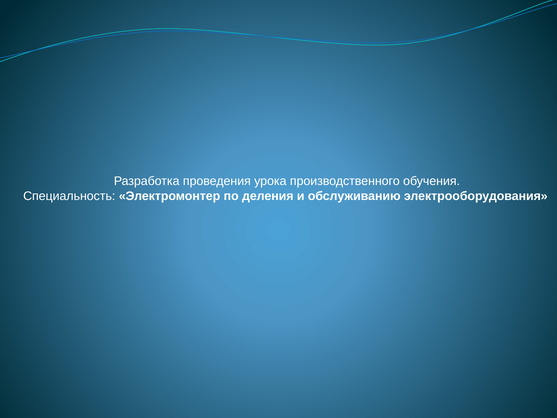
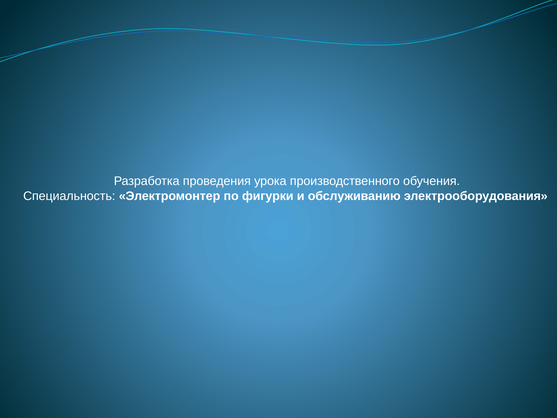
деления: деления -> фигурки (268, 196)
